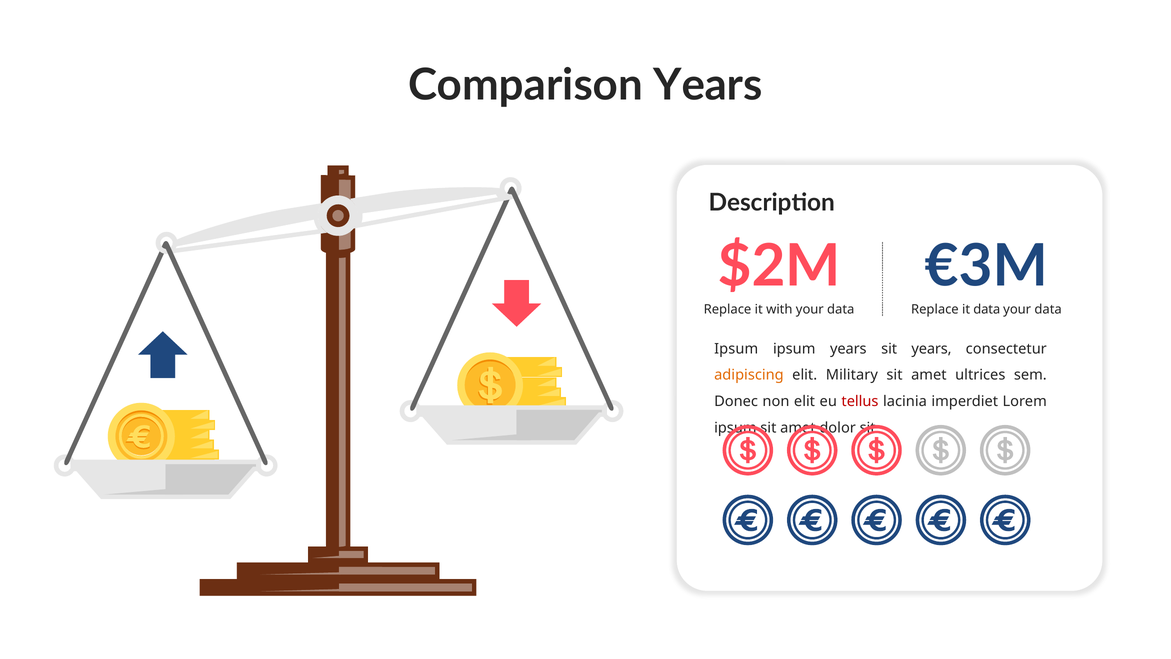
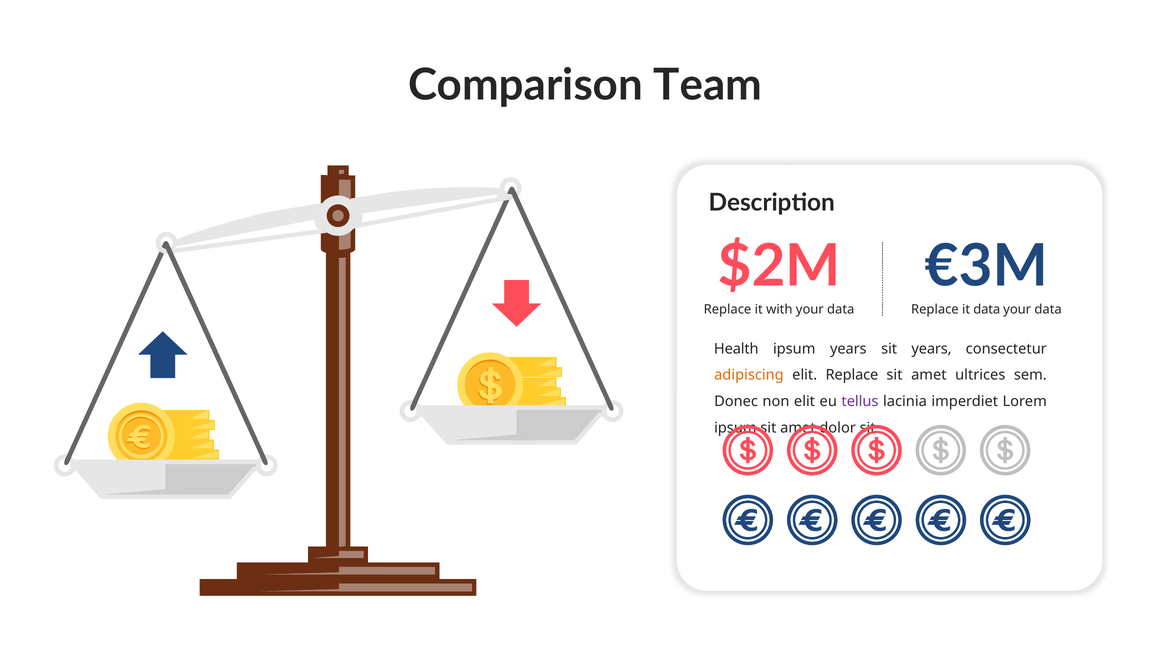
Comparison Years: Years -> Team (708, 85)
Ipsum: Ipsum -> Health (736, 349)
elit Military: Military -> Replace (852, 375)
tellus colour: red -> purple (860, 401)
